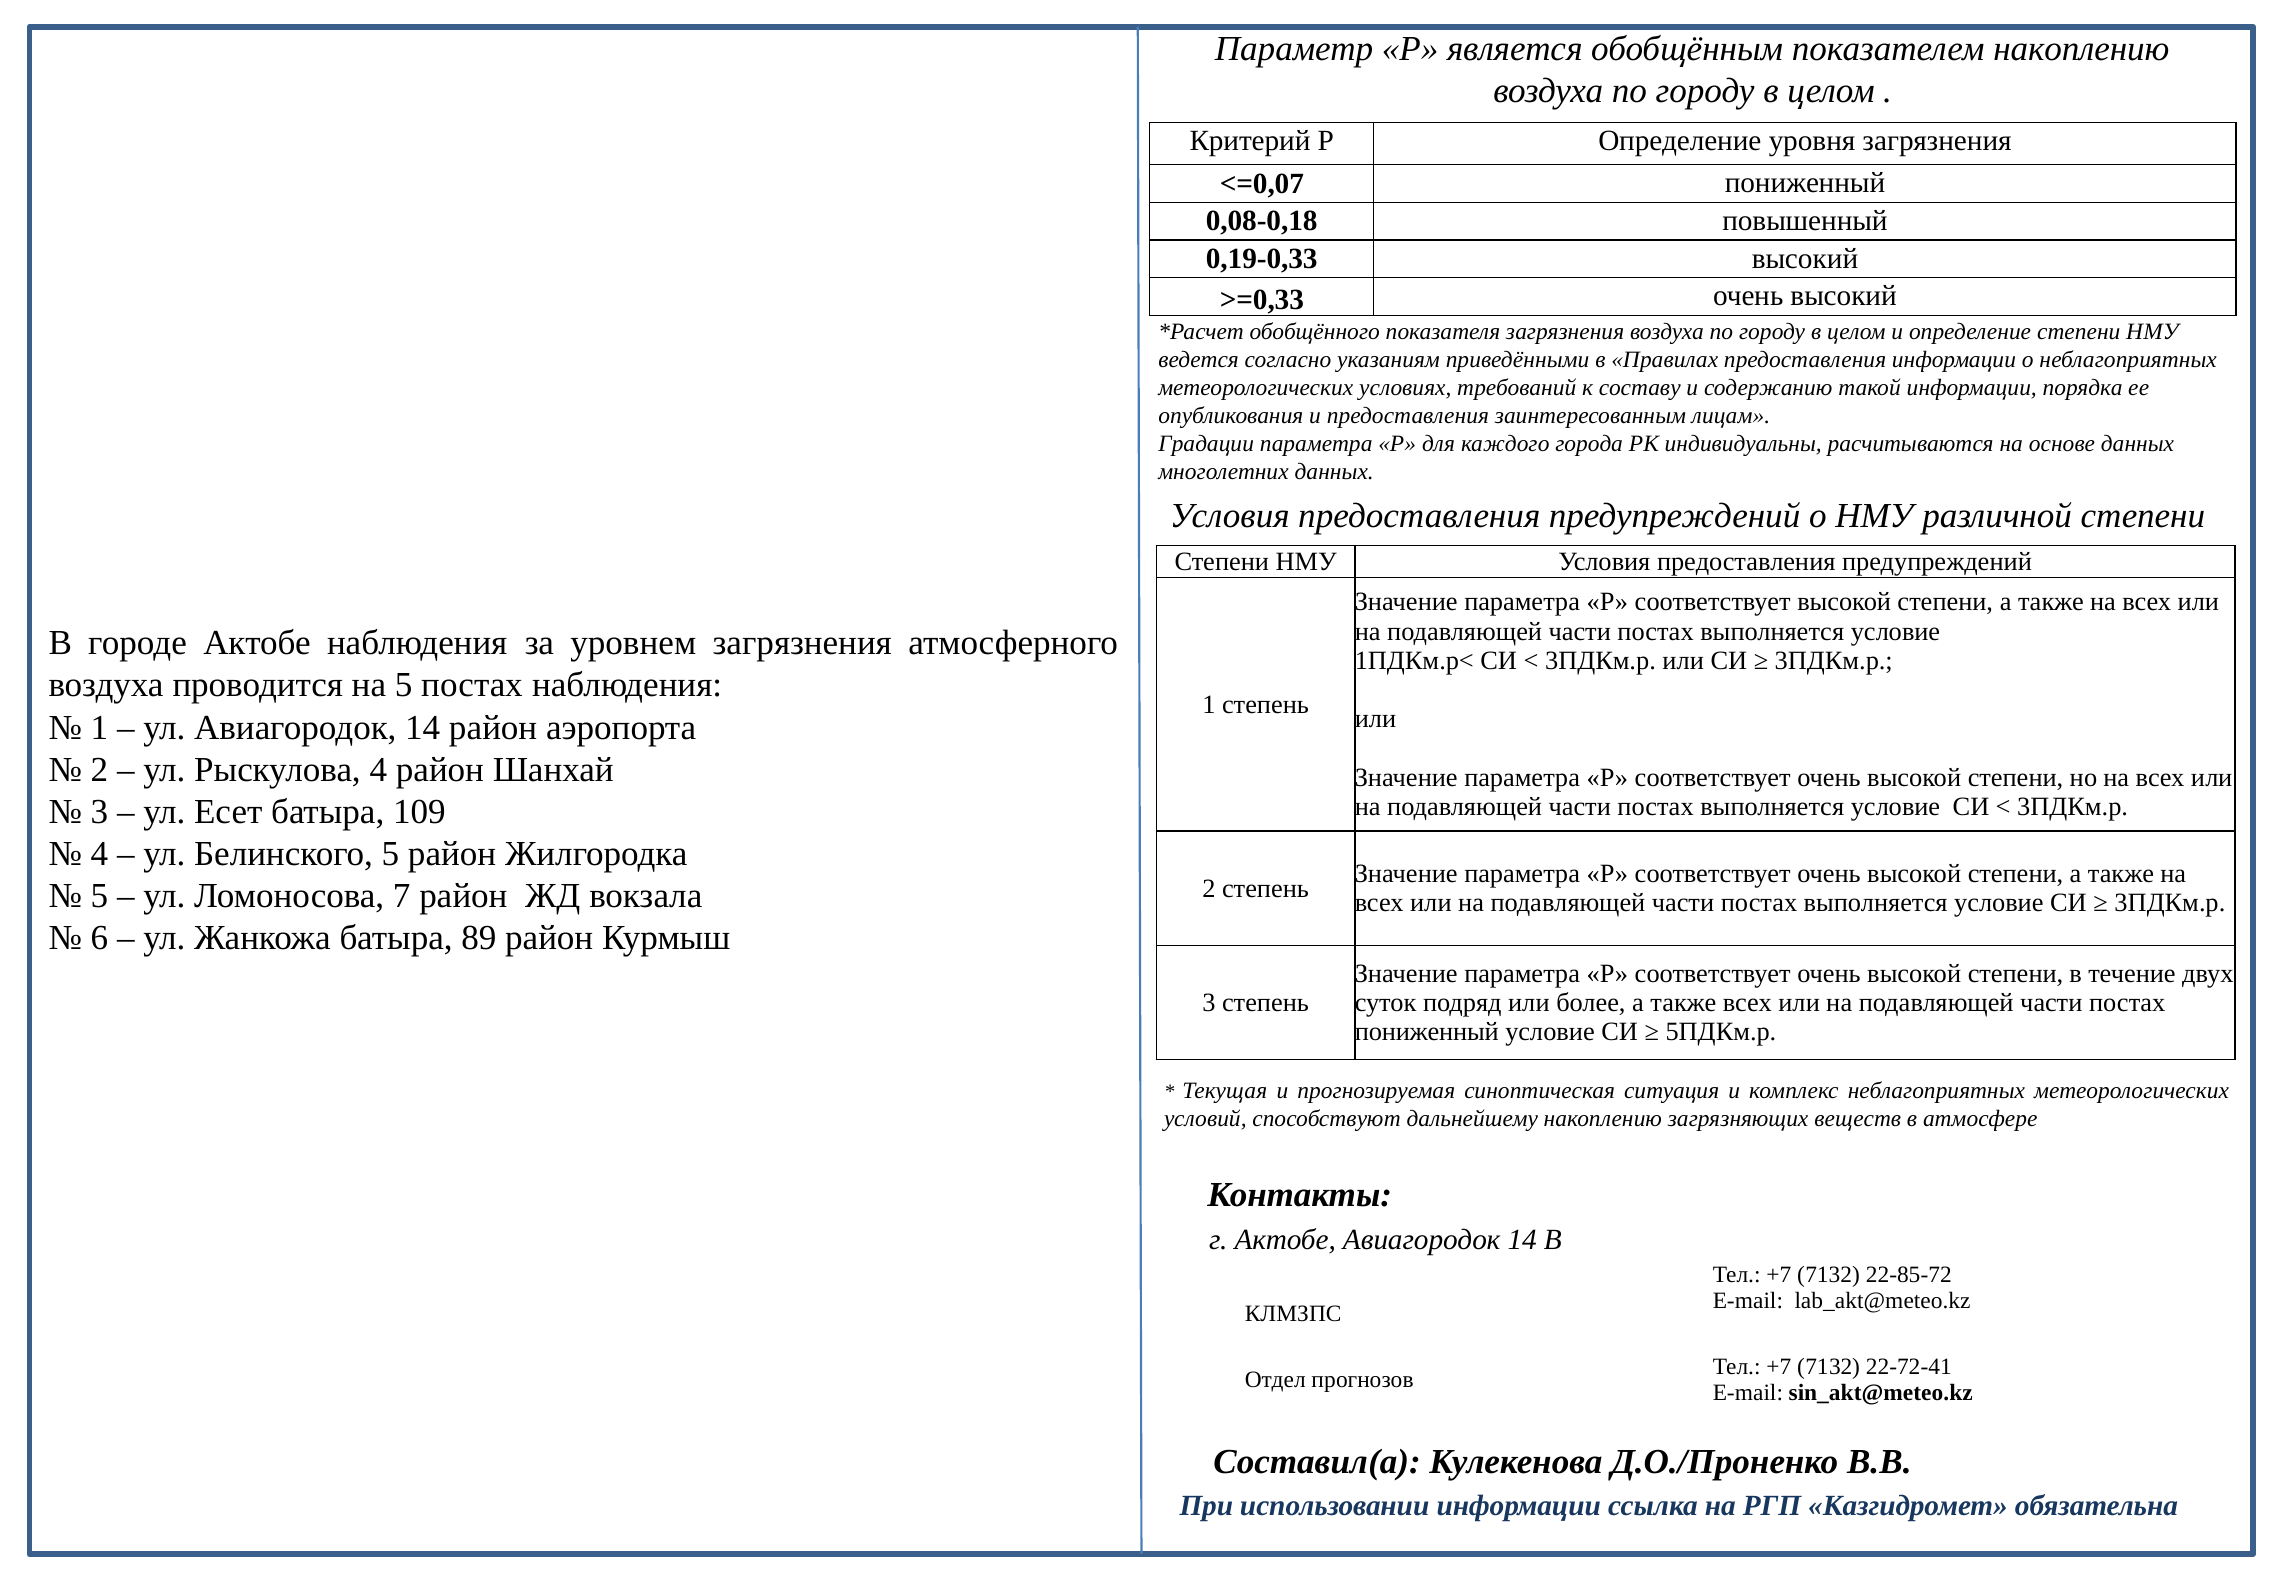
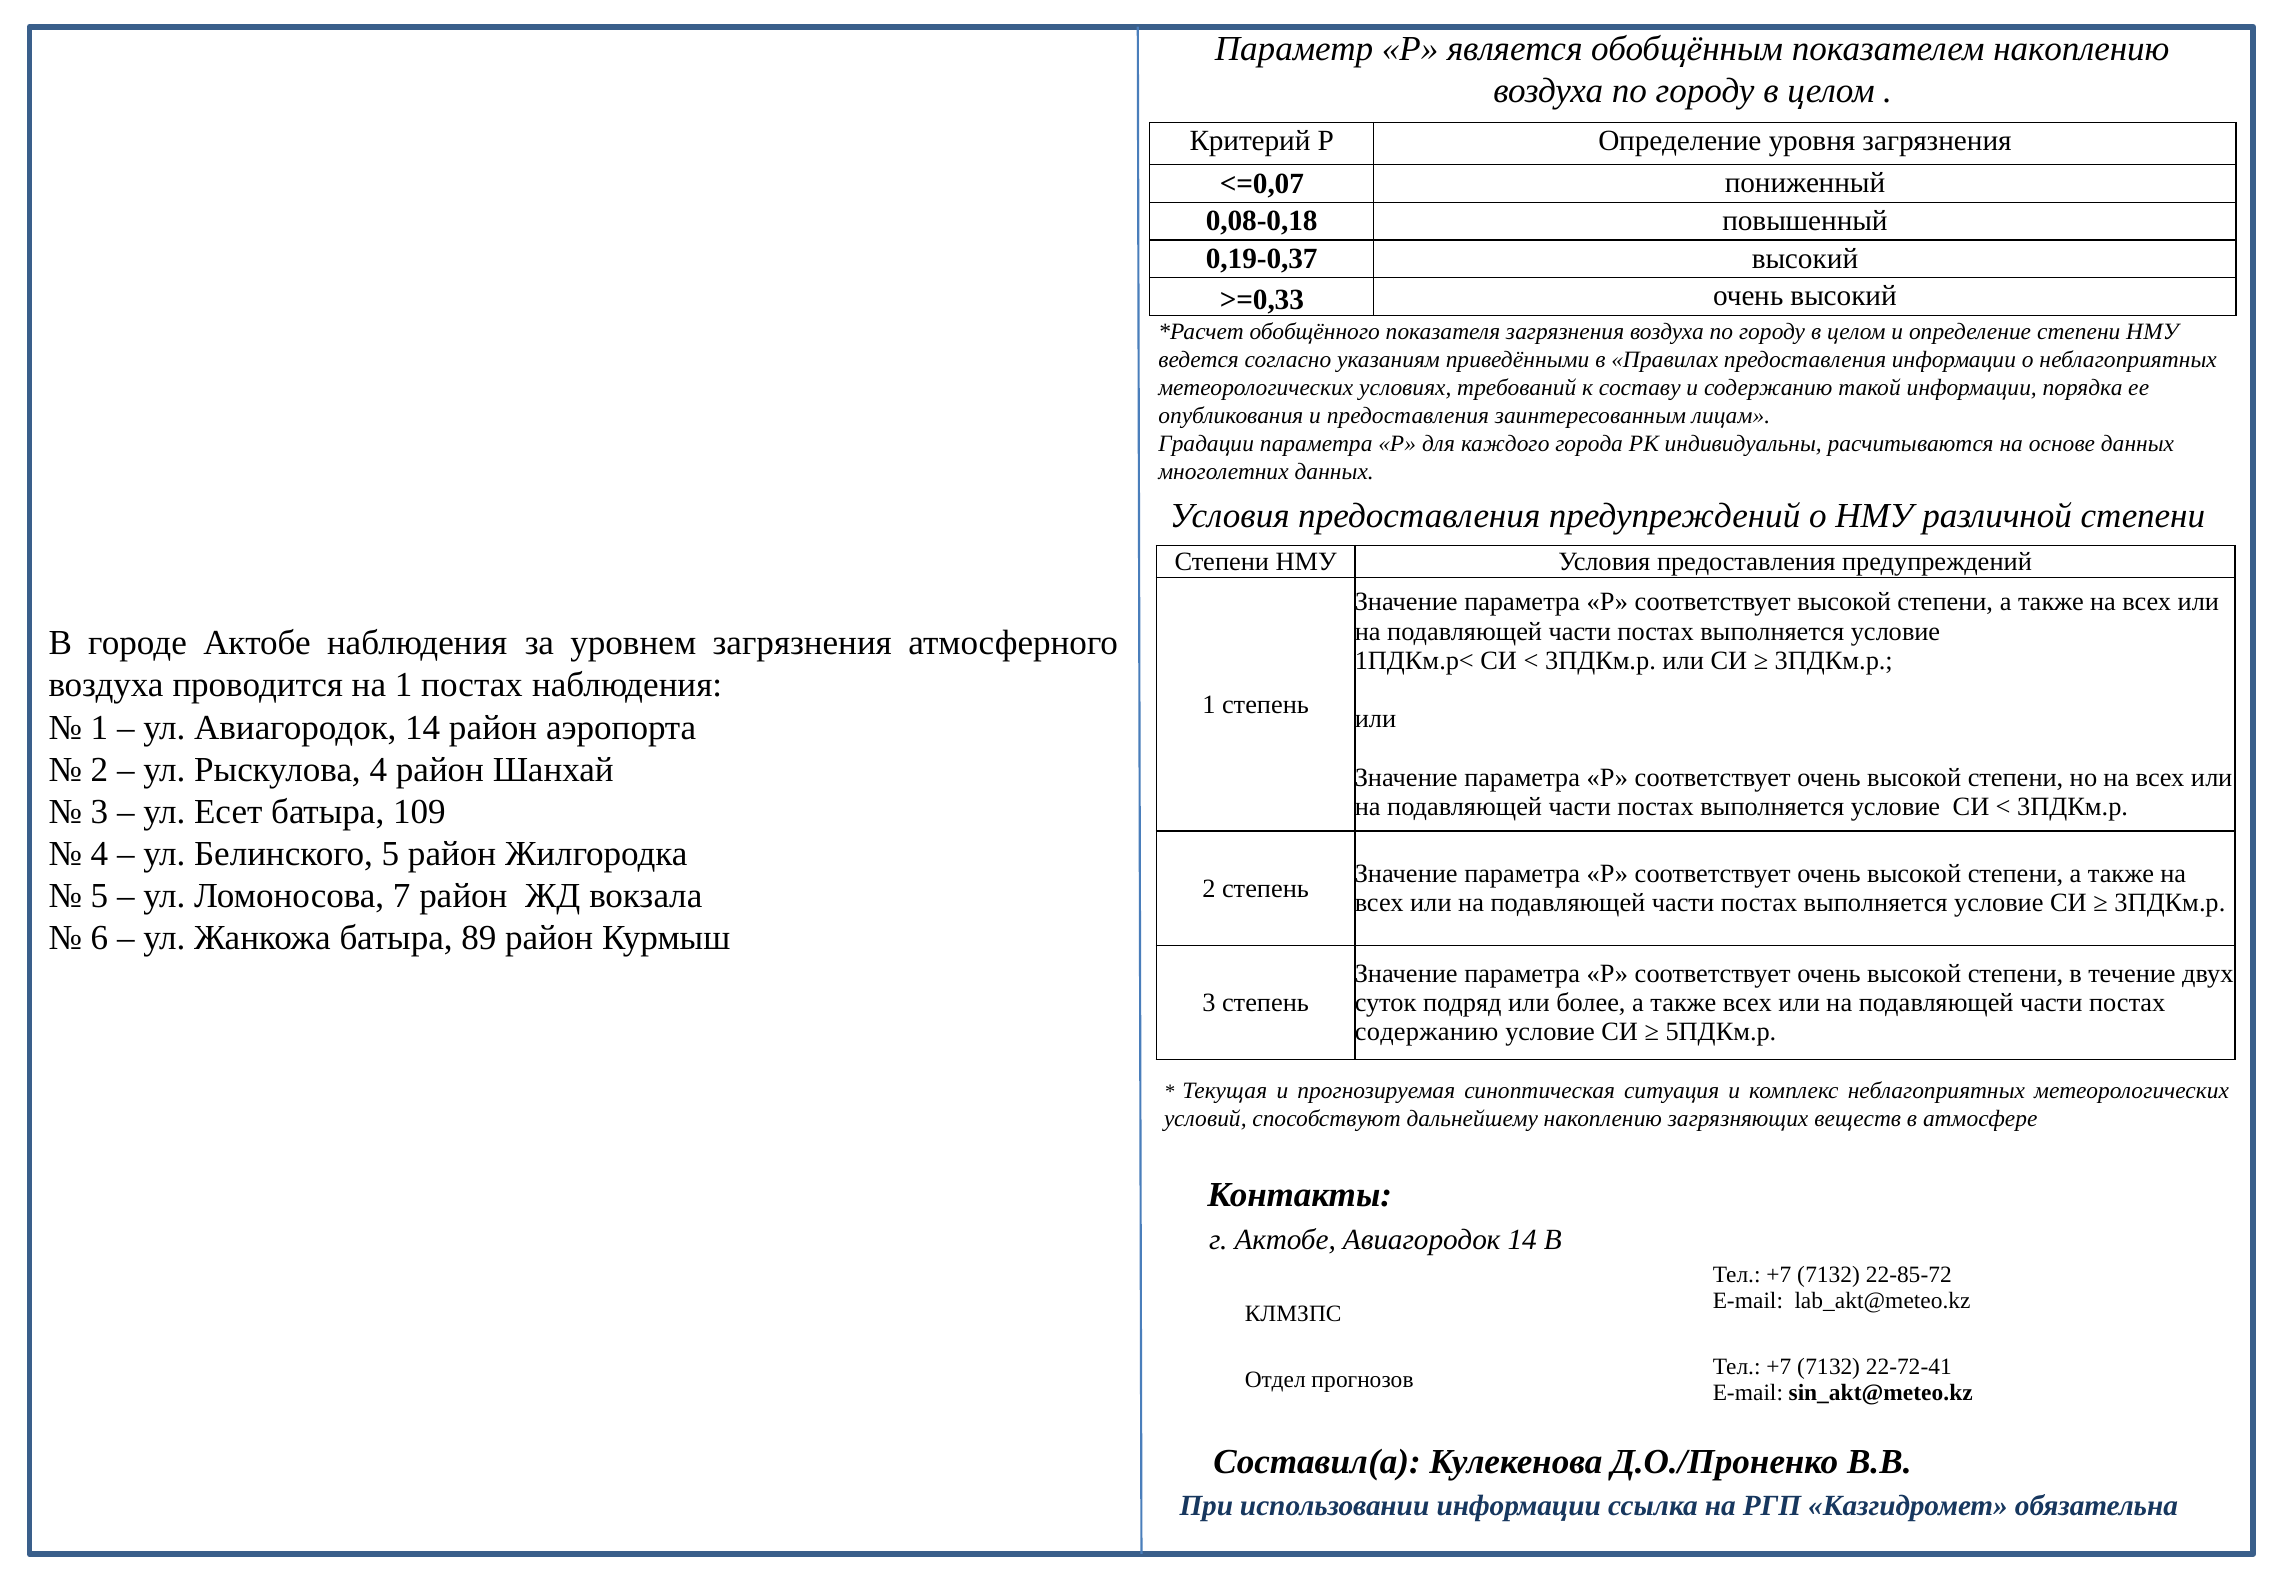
0,19-0,33: 0,19-0,33 -> 0,19-0,37 (1262, 259)
на 5: 5 -> 1 (404, 685)
пониженный: пониженный -> содержанию (1427, 1031)
